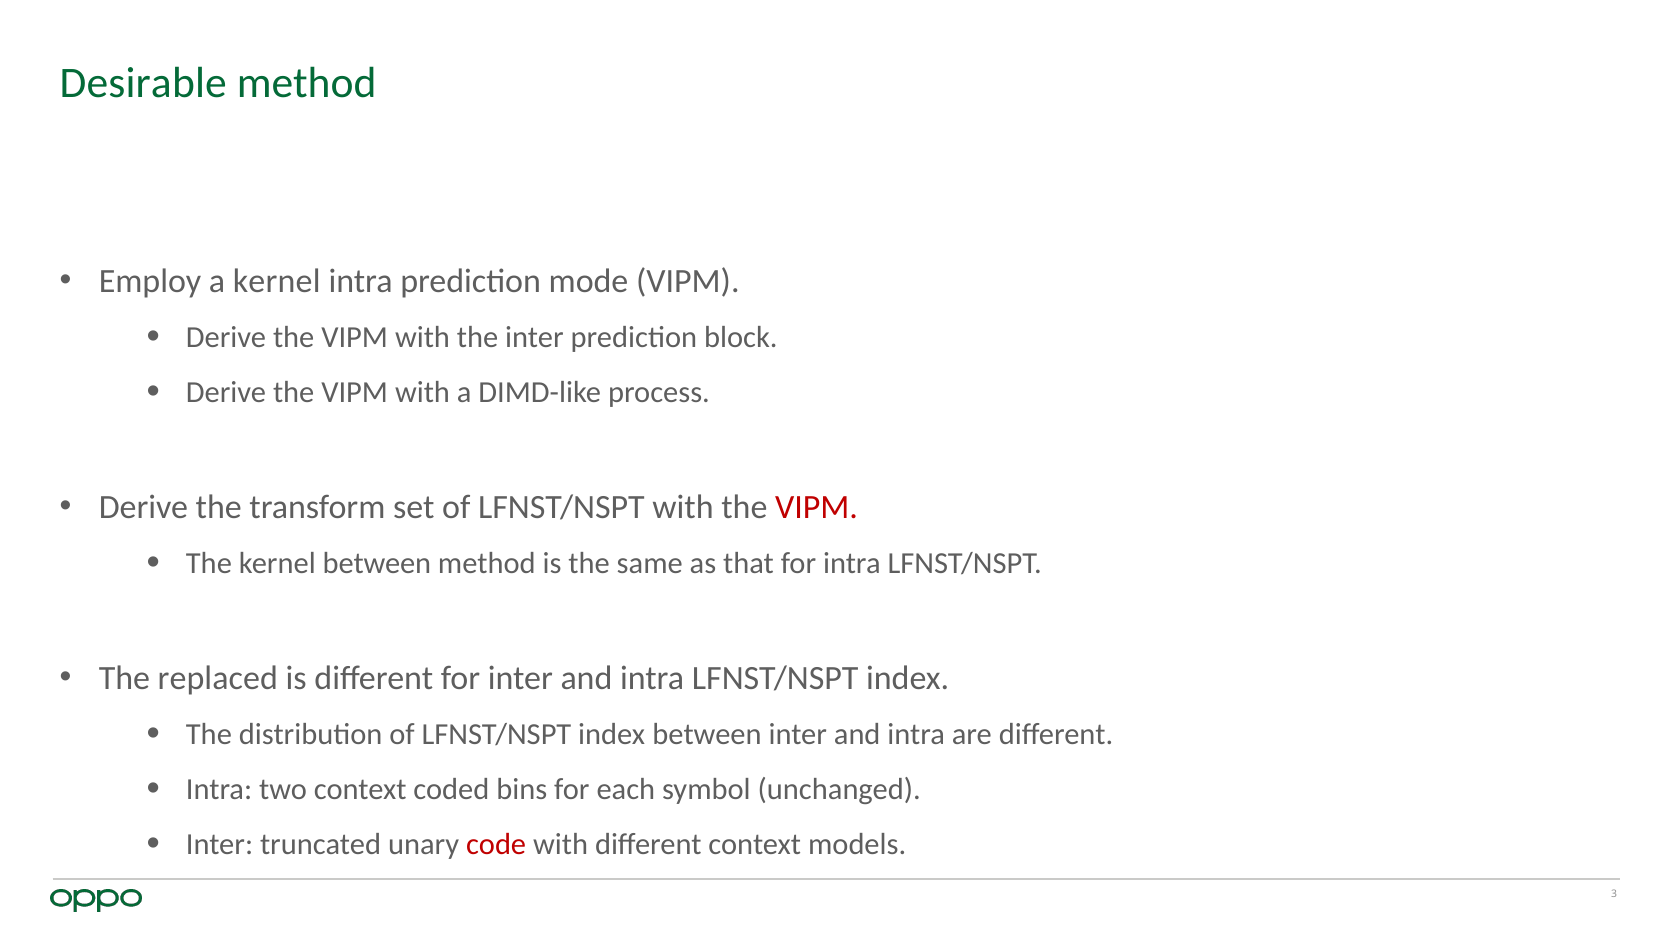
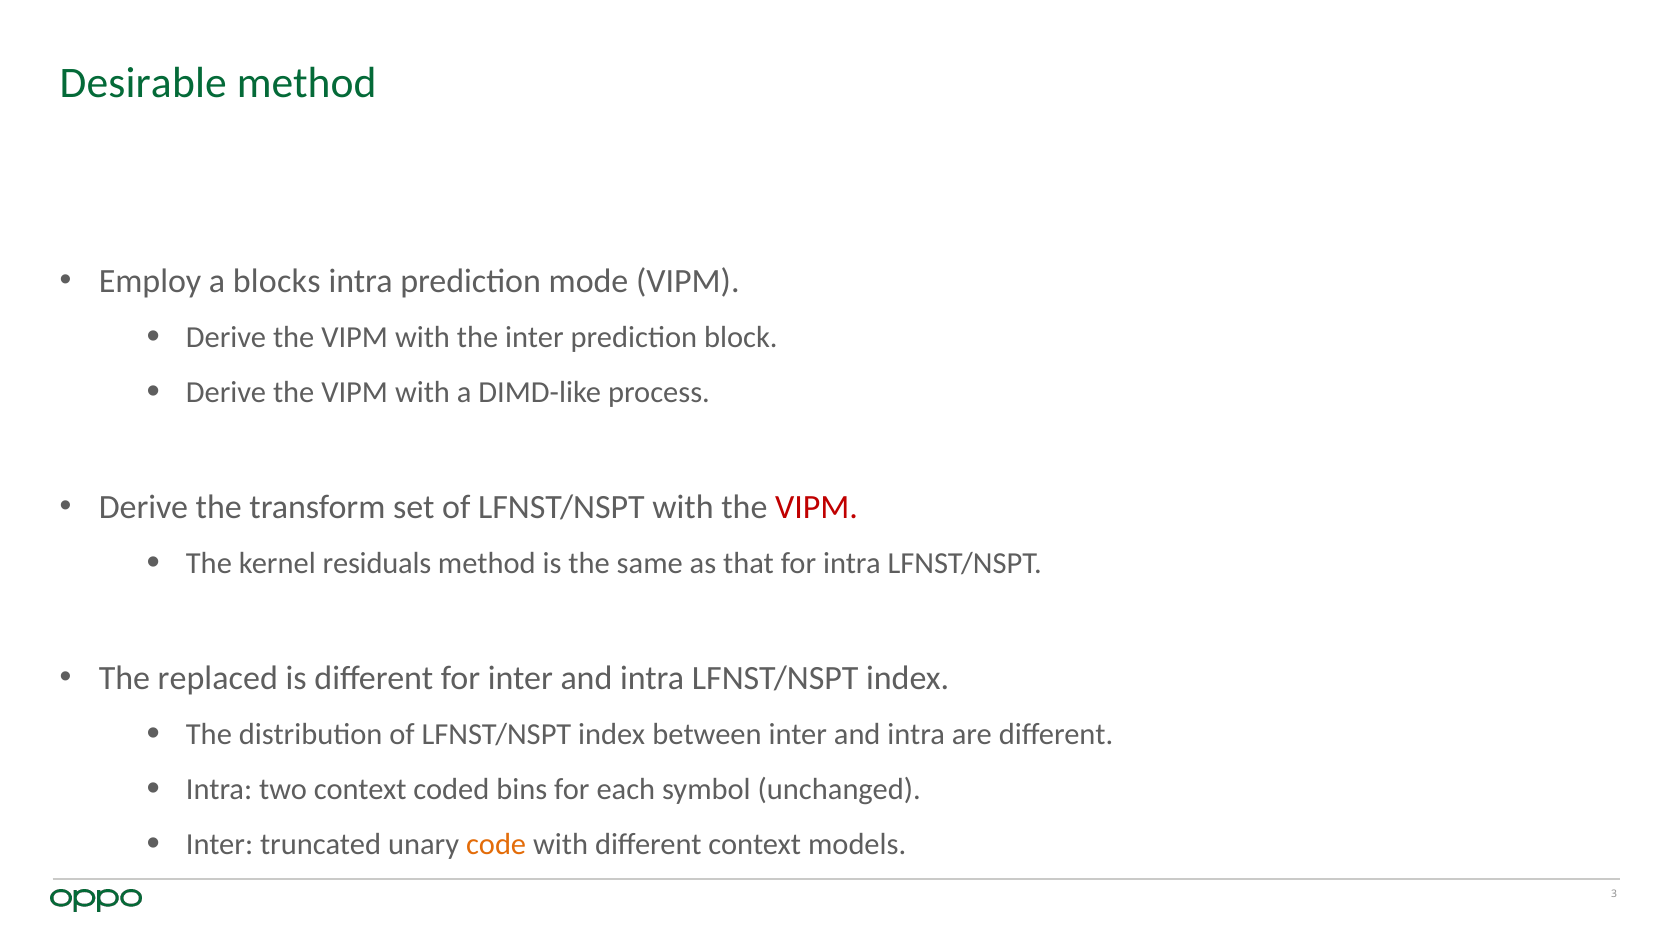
a kernel: kernel -> blocks (277, 281)
kernel between: between -> residuals (377, 564)
code colour: red -> orange (496, 845)
